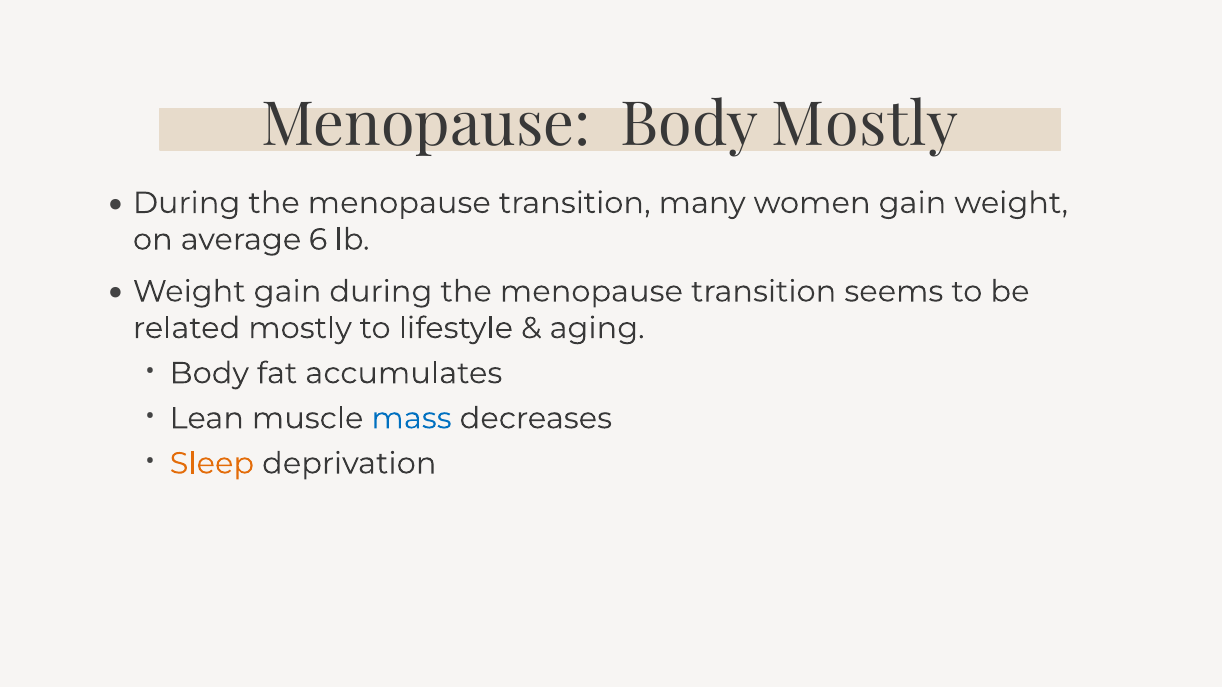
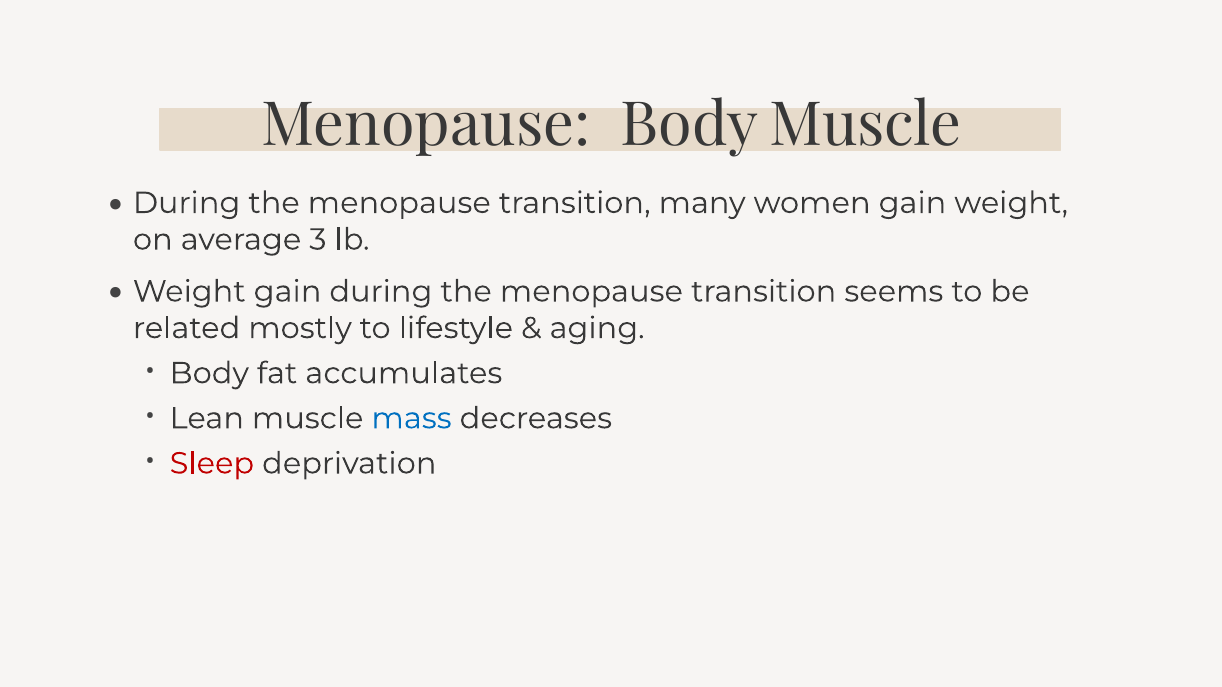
Body Mostly: Mostly -> Muscle (865, 125)
6: 6 -> 3 (318, 240)
Sleep colour: orange -> red (212, 464)
